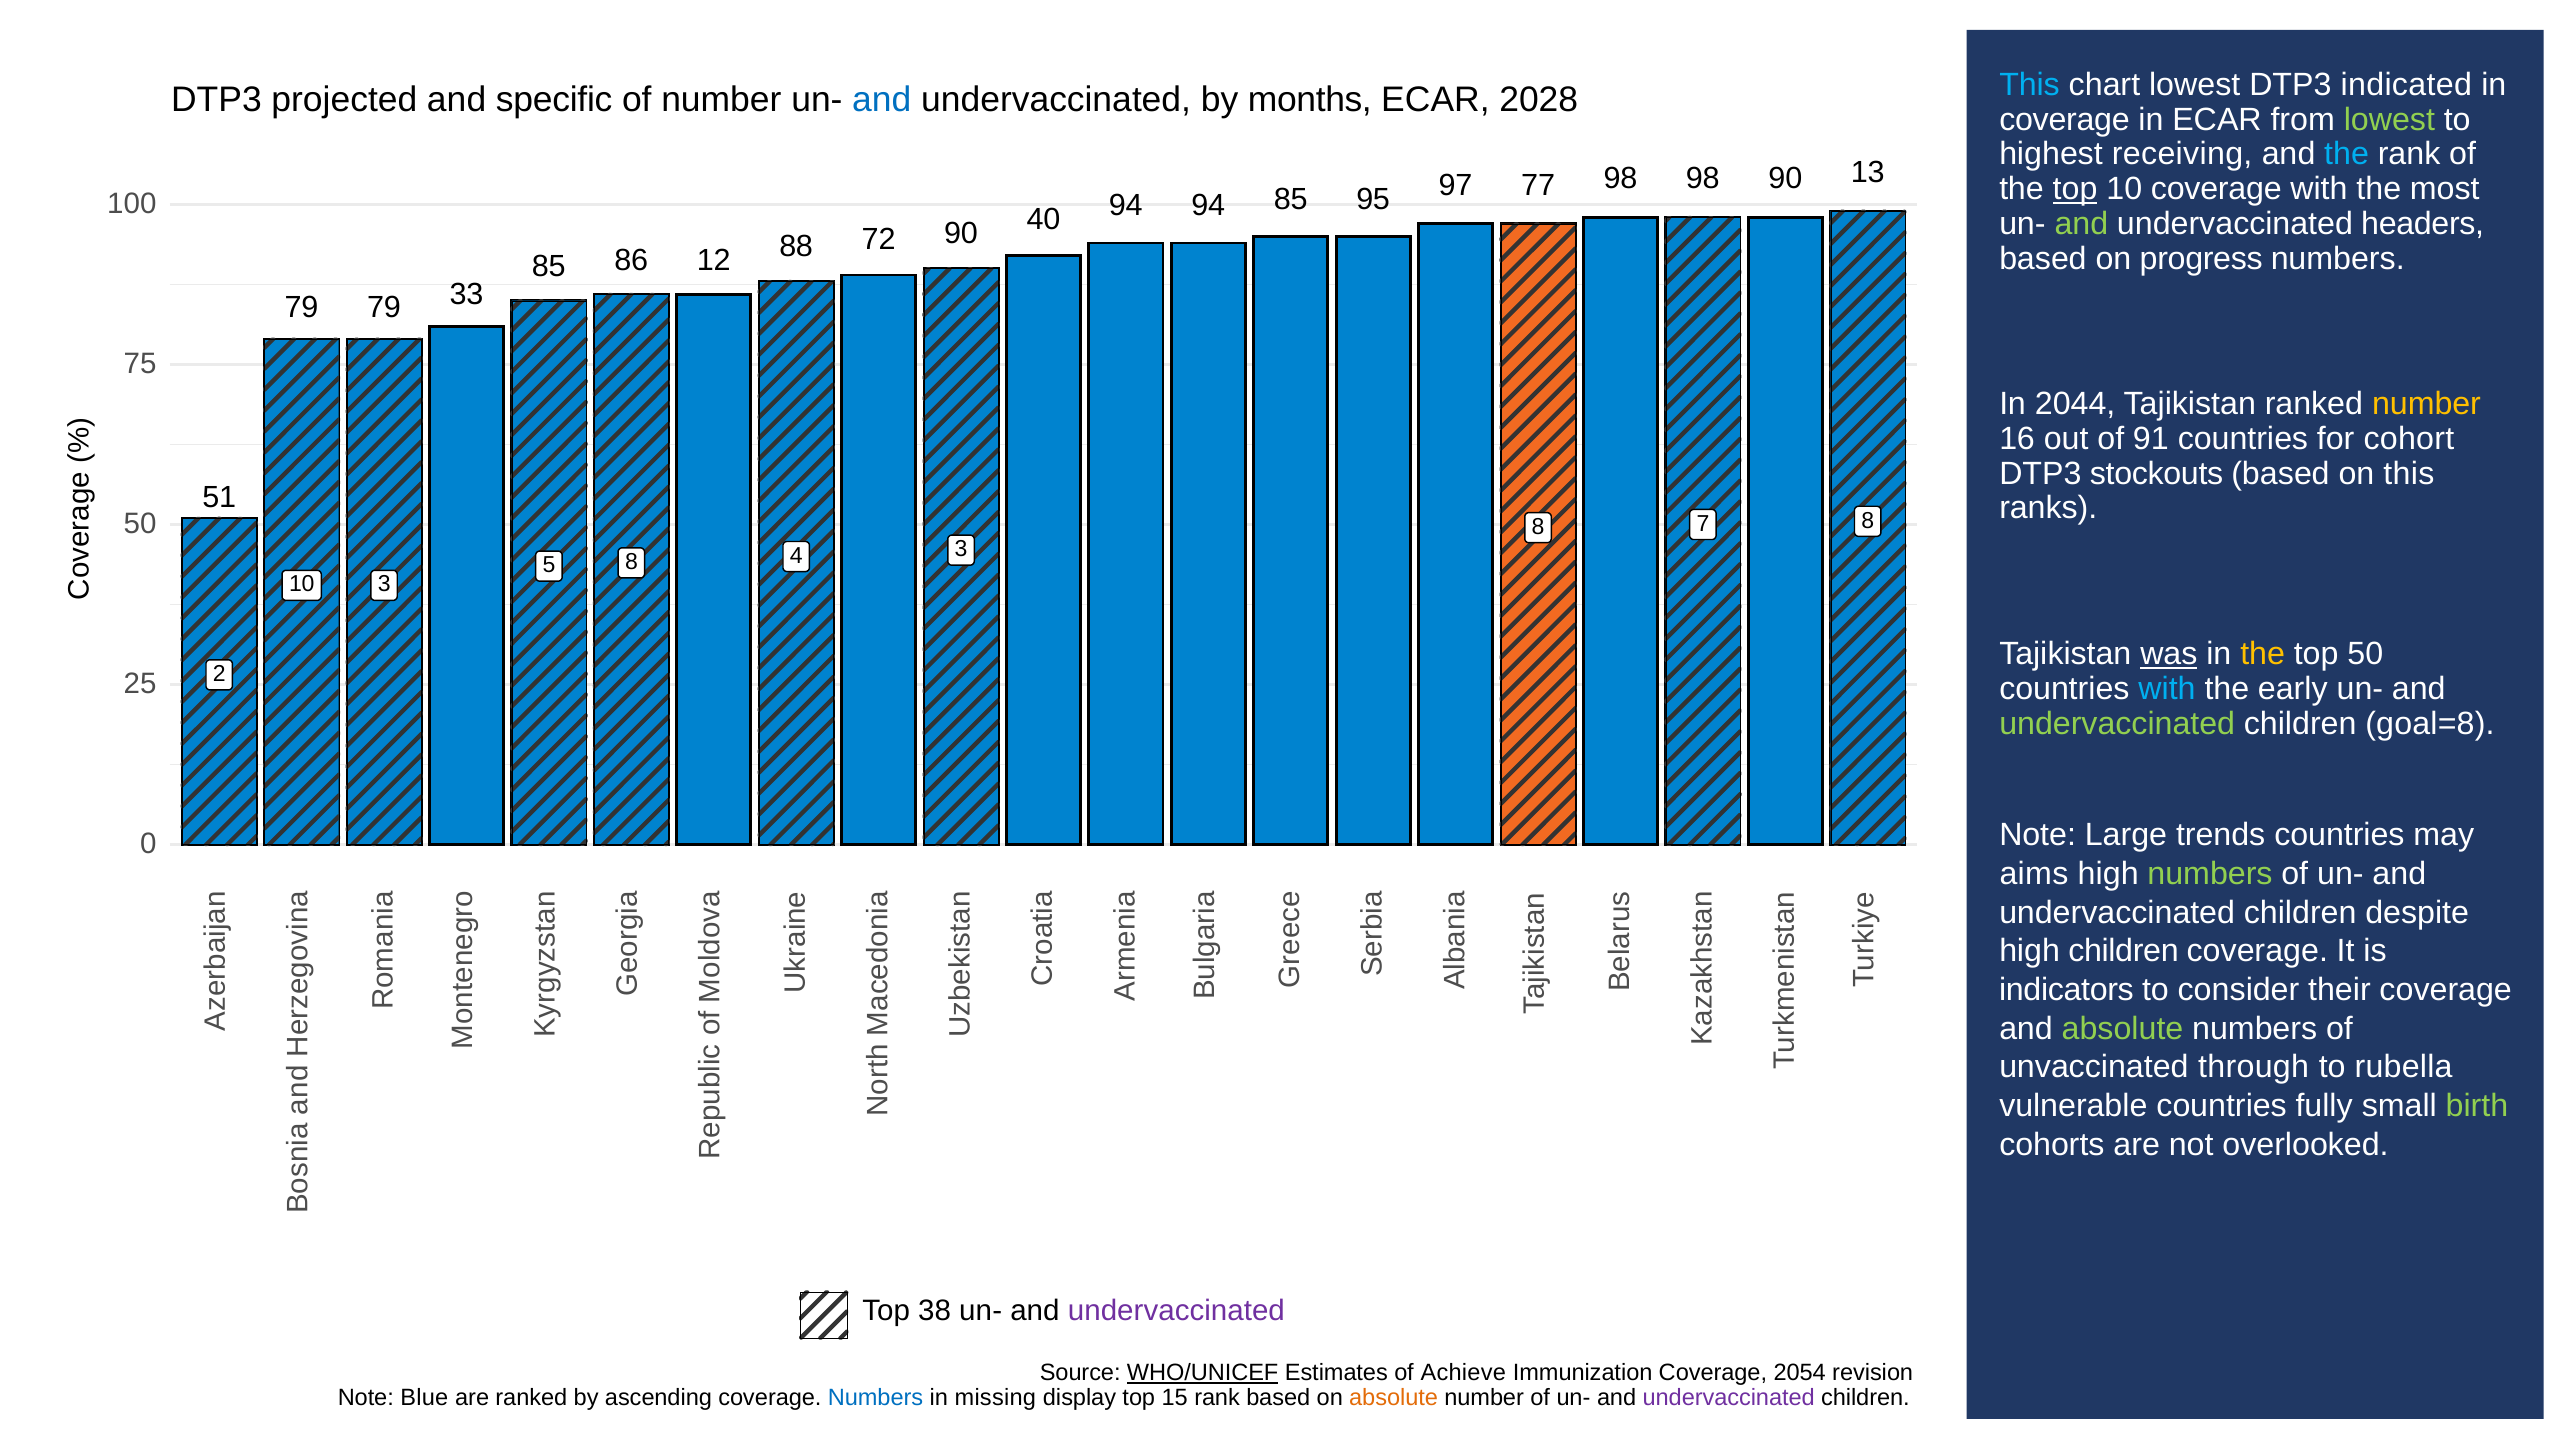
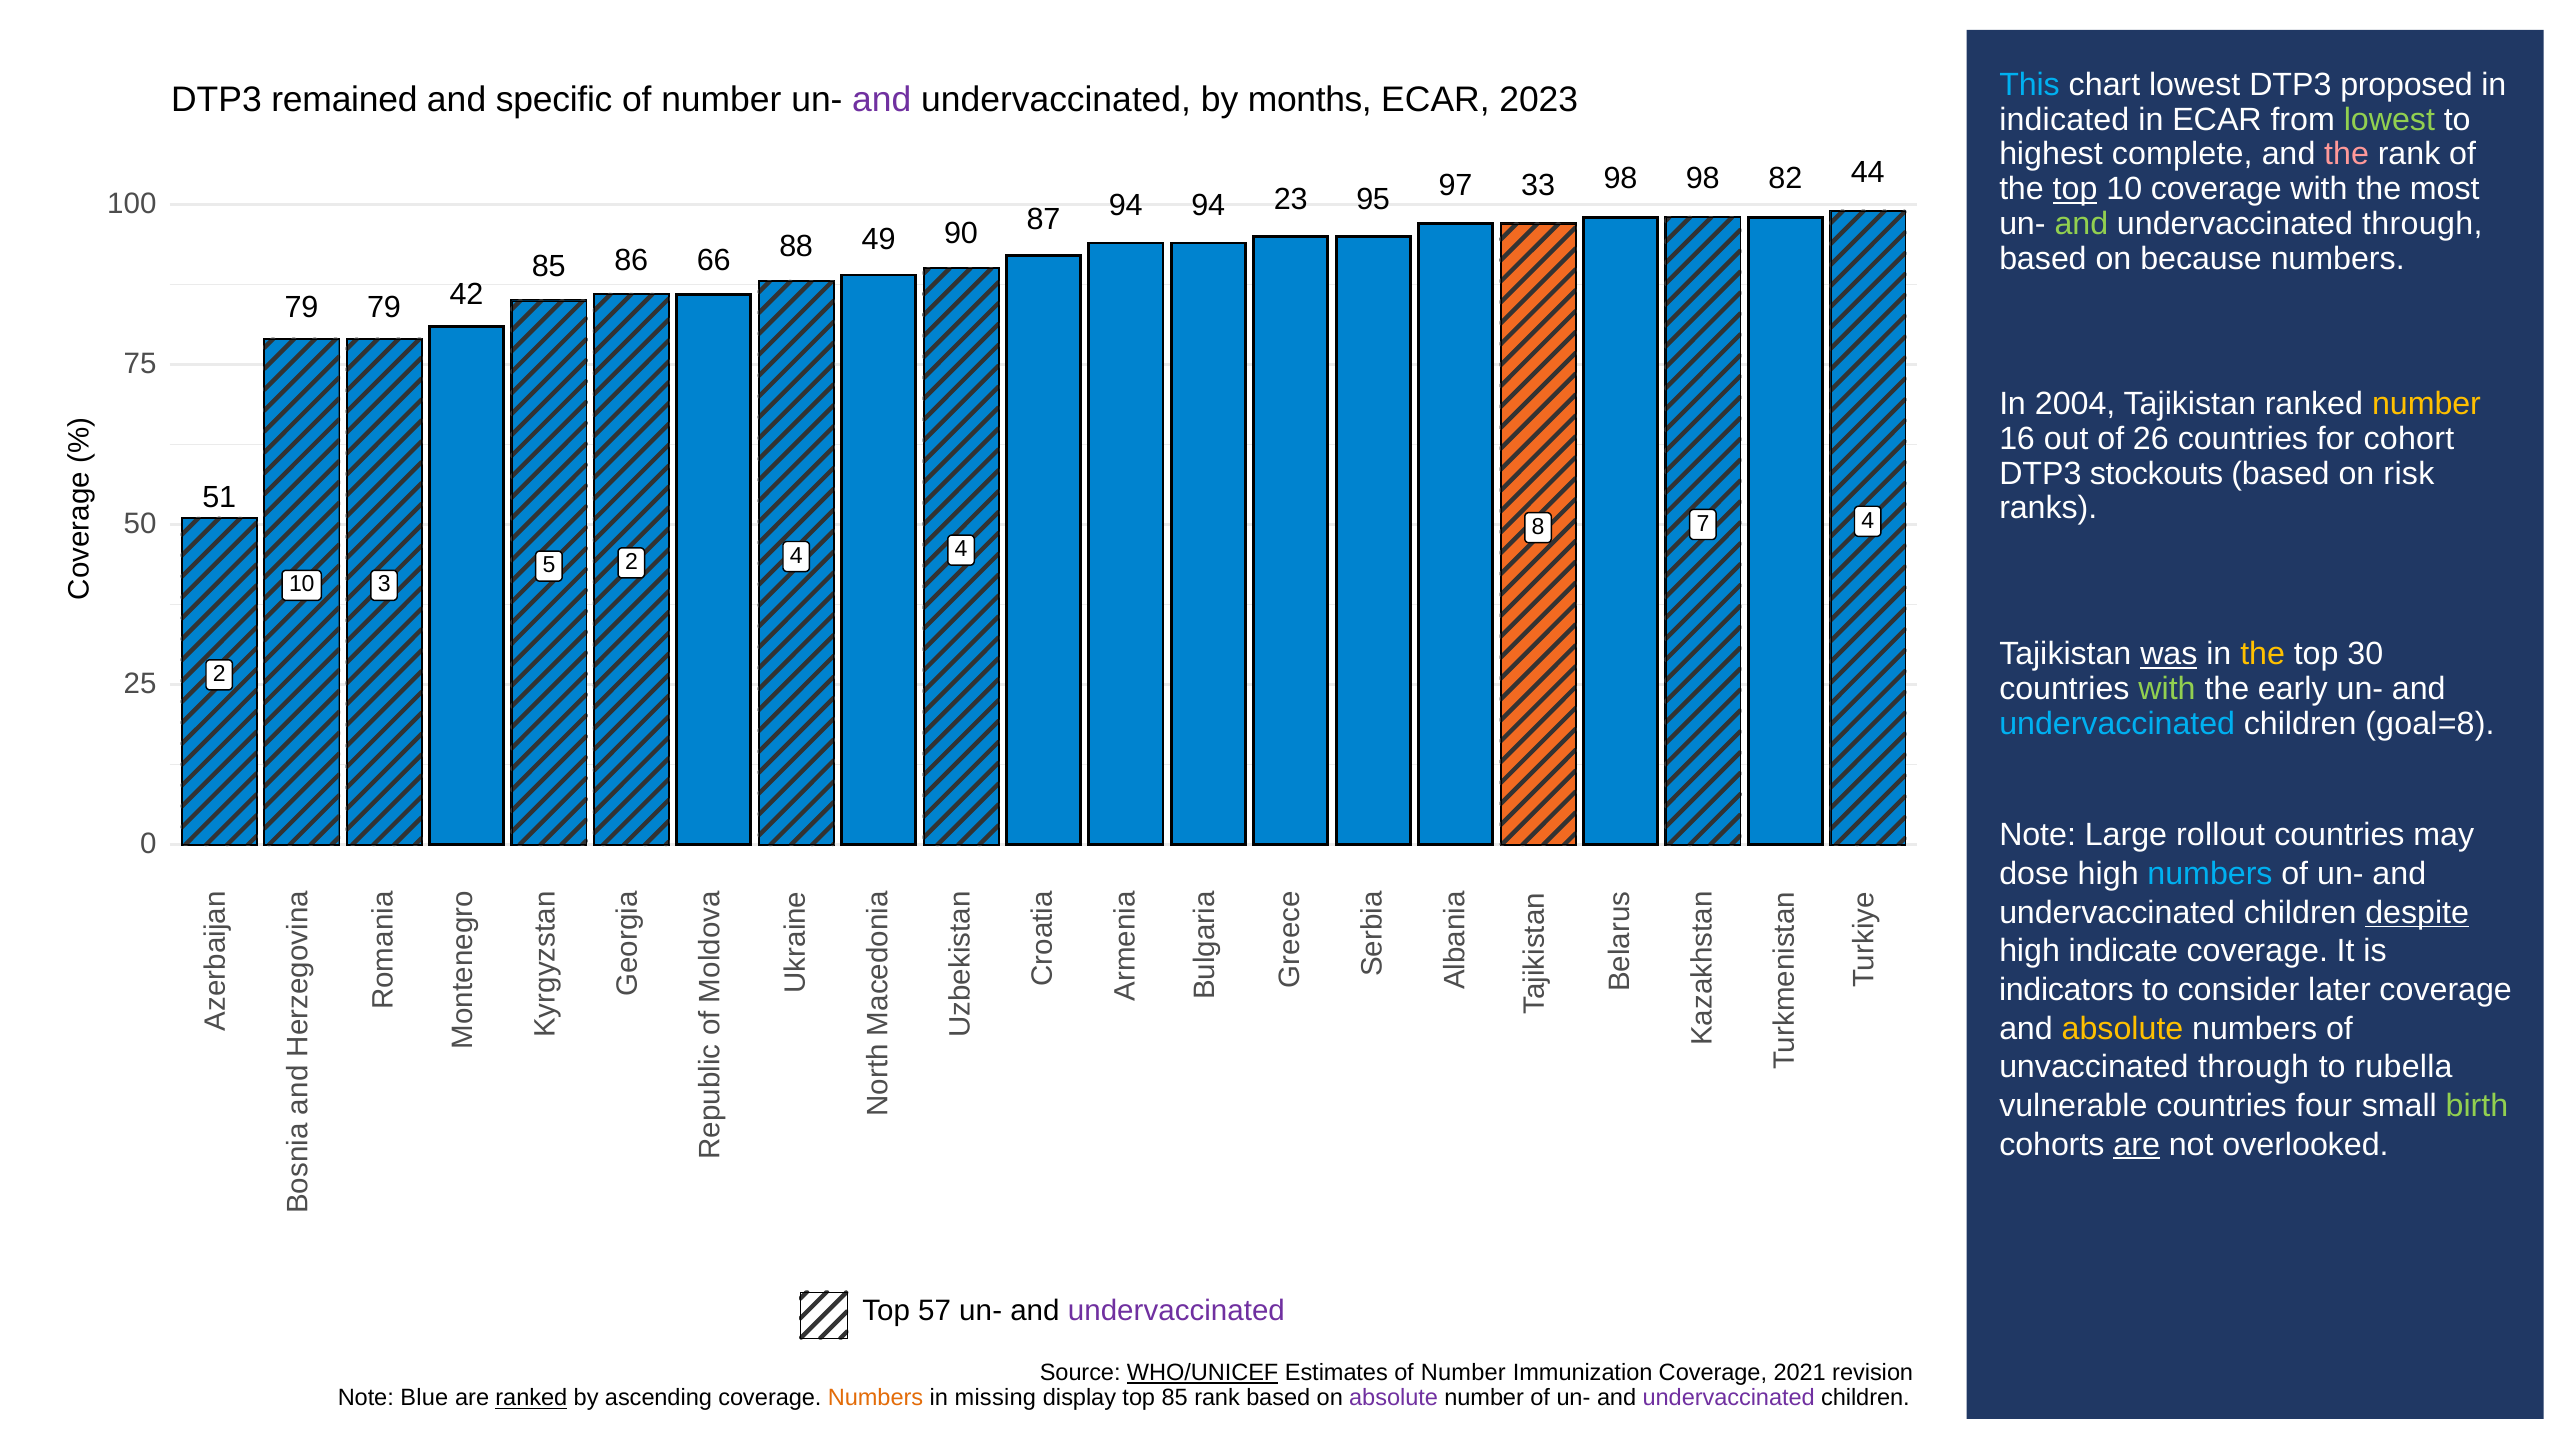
indicated: indicated -> proposed (2407, 85)
projected: projected -> remained (344, 100)
and colour: blue -> purple (882, 100)
2028: 2028 -> 2023 (1539, 100)
coverage: coverage -> indicated (2064, 119)
receiving: receiving -> complete (2182, 154)
the colour: light blue -> pink (2347, 154)
13: 13 -> 44 (1868, 172)
98 90: 90 -> 82 (1785, 179)
94 85: 85 -> 23 (1291, 199)
77: 77 -> 33 (1538, 185)
undervaccinated headers: headers -> through (2422, 224)
progress: progress -> because (2201, 258)
12: 12 -> 66 (714, 260)
72: 72 -> 49 (879, 240)
40: 40 -> 87 (1043, 219)
33: 33 -> 42 (467, 294)
2044: 2044 -> 2004 (2075, 404)
91: 91 -> 26 (2151, 439)
on this: this -> risk (2409, 474)
7 8: 8 -> 4 (1868, 520)
5 8: 8 -> 2 (631, 562)
4 3: 3 -> 4 (961, 549)
top 50: 50 -> 30 (2365, 654)
with colour: light blue -> light green (2167, 689)
undervaccinated colour: light green -> light blue (2117, 723)
trends: trends -> rollout (2221, 835)
aims: aims -> dose (2034, 874)
numbers colour: light green -> light blue (2210, 874)
despite underline: none -> present (2417, 913)
high children: children -> indicate (2123, 951)
their: their -> later (2339, 990)
absolute colour: light green -> yellow (2122, 1029)
fully: fully -> four (2324, 1106)
are underline: none -> present (2137, 1144)
38: 38 -> 57 (935, 1311)
Estimates of Achieve: Achieve -> Number (1463, 1373)
2054: 2054 -> 2021 (1800, 1373)
ranked underline: none -> present (531, 1398)
Numbers colour: blue -> orange (875, 1398)
top 15: 15 -> 85 (1175, 1398)
absolute colour: orange -> purple (1394, 1398)
